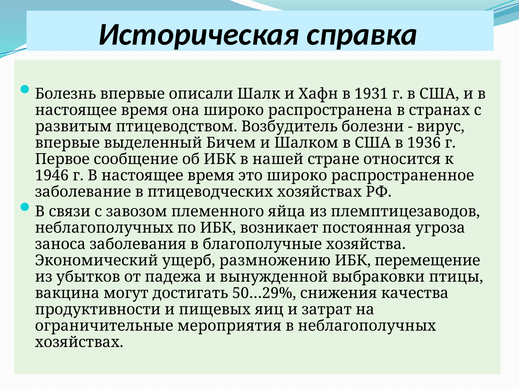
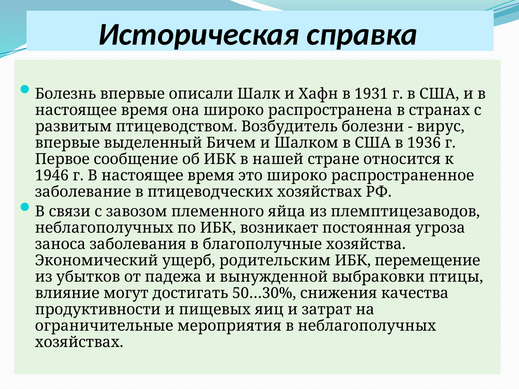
размножению: размножению -> родительским (275, 261)
вакцина: вакцина -> влияние (67, 293)
50…29%: 50…29% -> 50…30% (264, 293)
